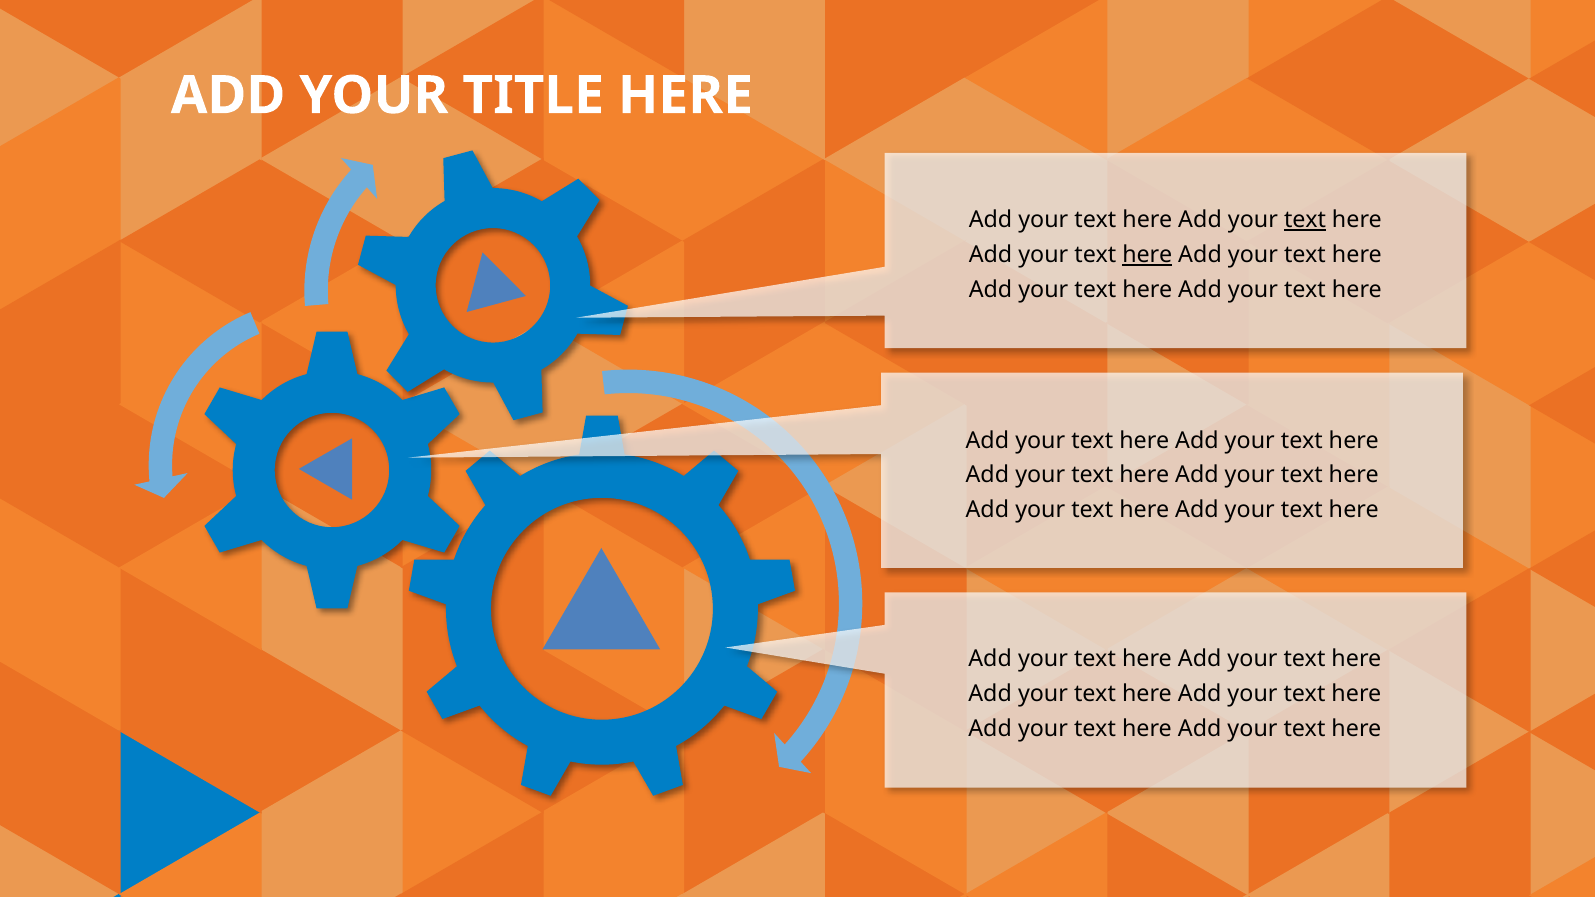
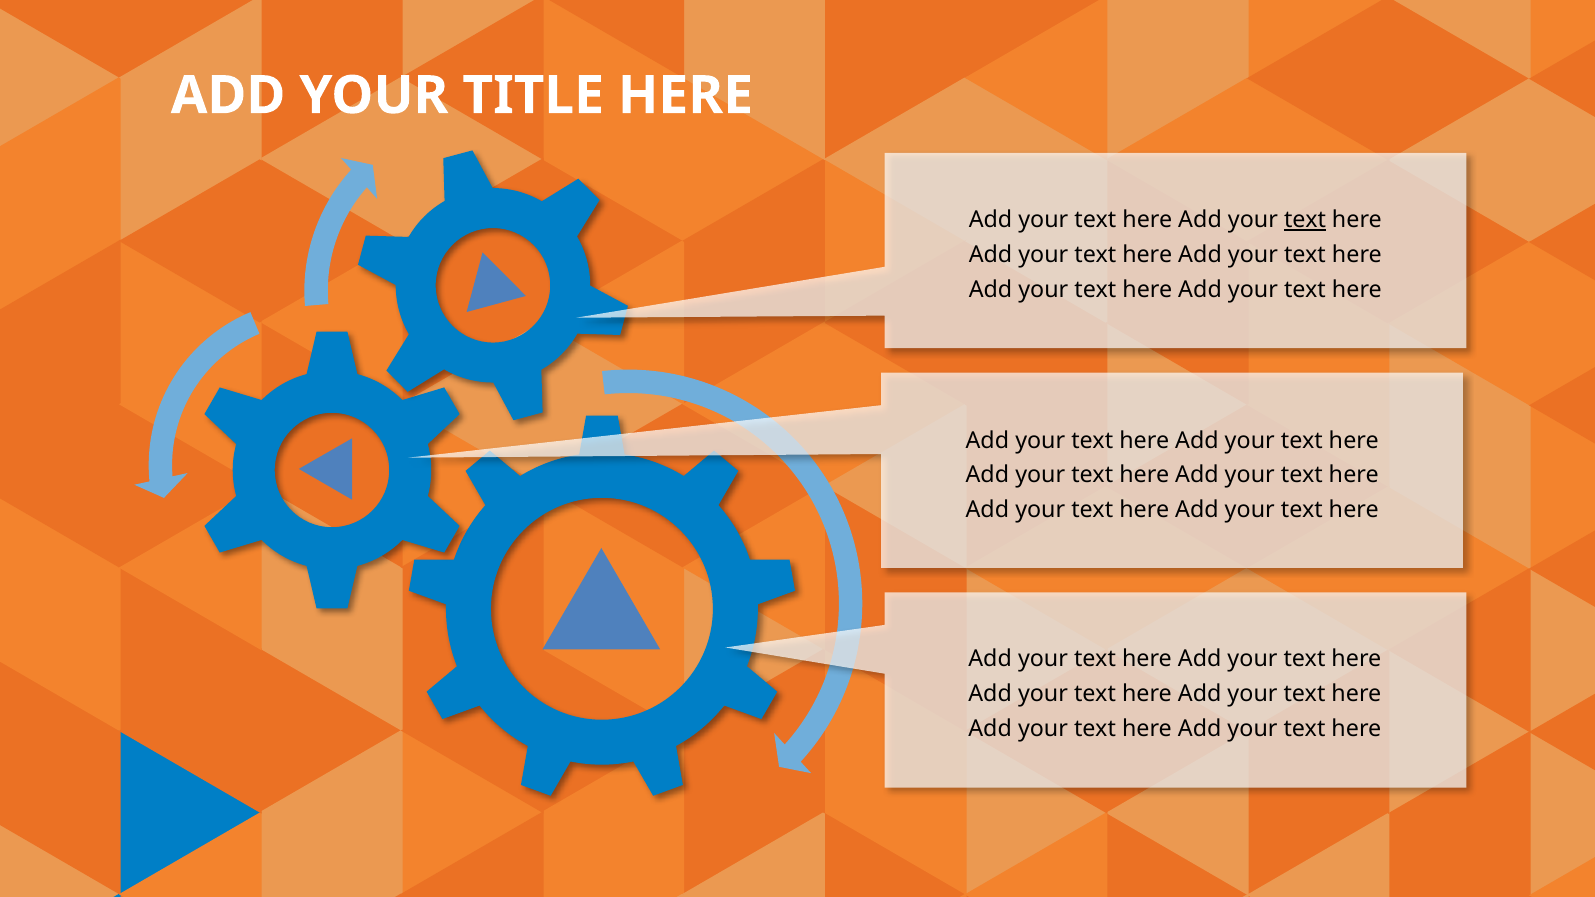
here underline: present -> none (1147, 255)
